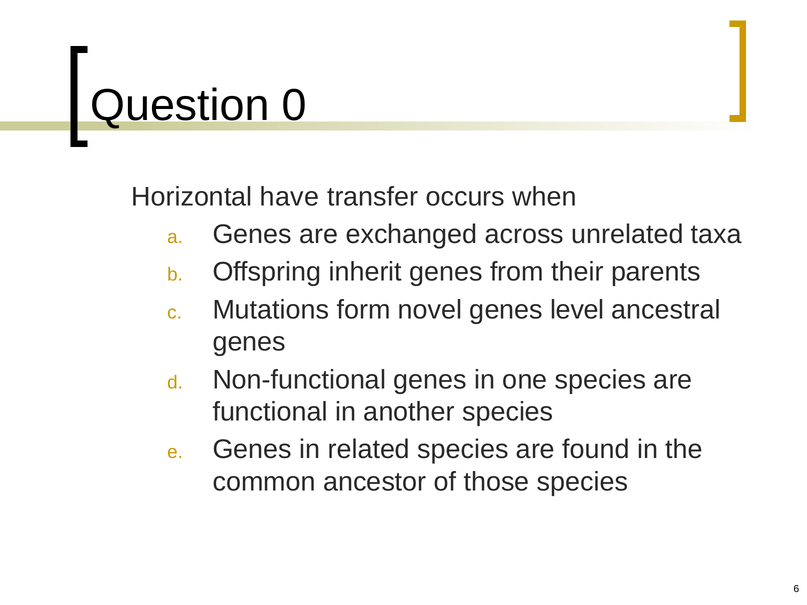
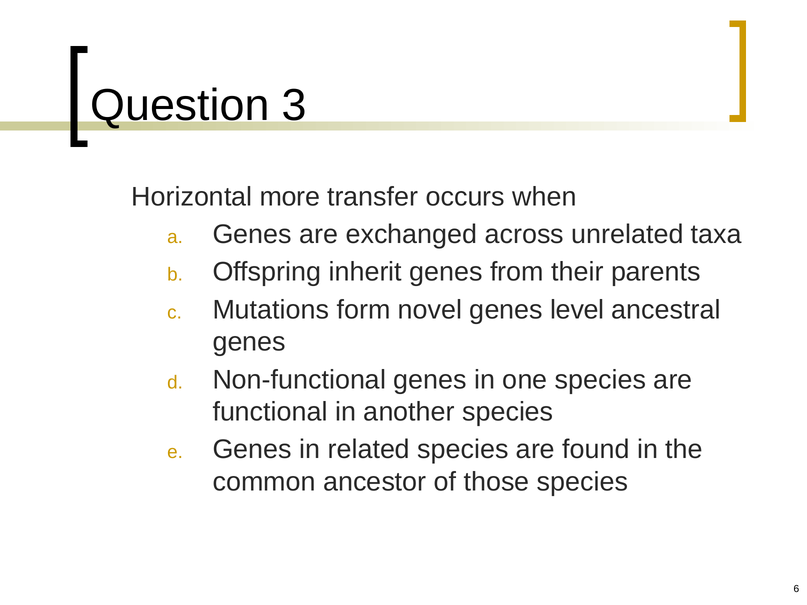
0: 0 -> 3 (294, 105)
have: have -> more (290, 197)
